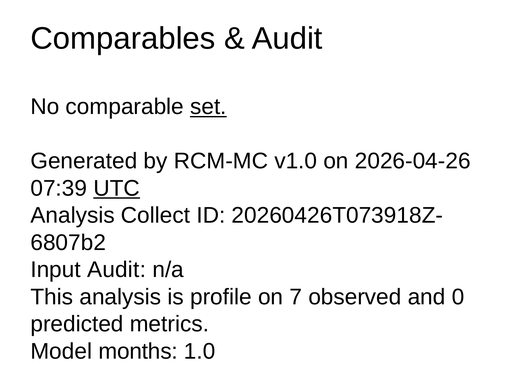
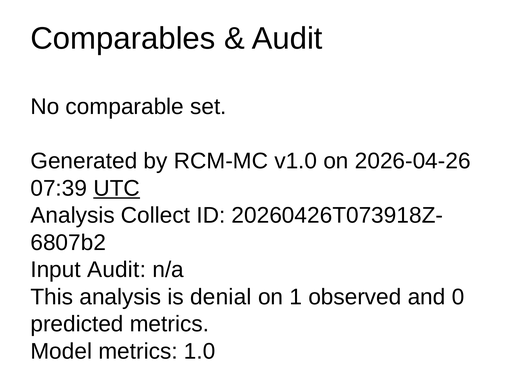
set underline: present -> none (208, 107)
profile: profile -> denial (221, 297)
7: 7 -> 1 (296, 297)
Model months: months -> metrics (138, 351)
